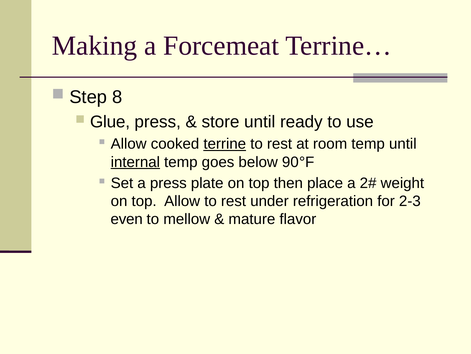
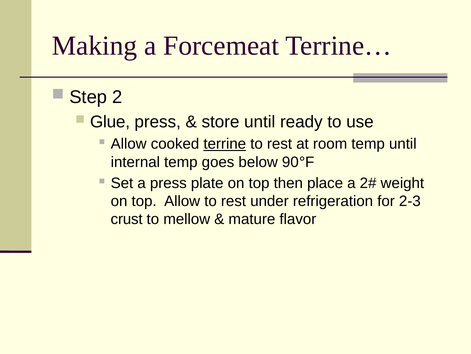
8: 8 -> 2 (117, 97)
internal underline: present -> none (135, 162)
even: even -> crust (127, 219)
